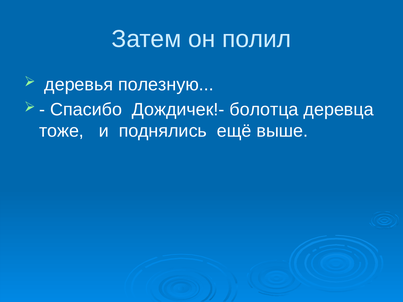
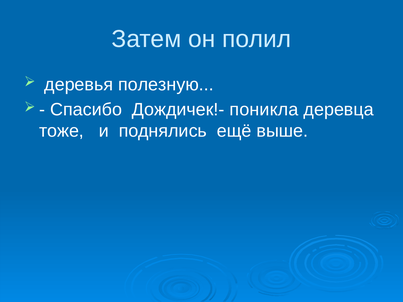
болотца: болотца -> поникла (264, 110)
